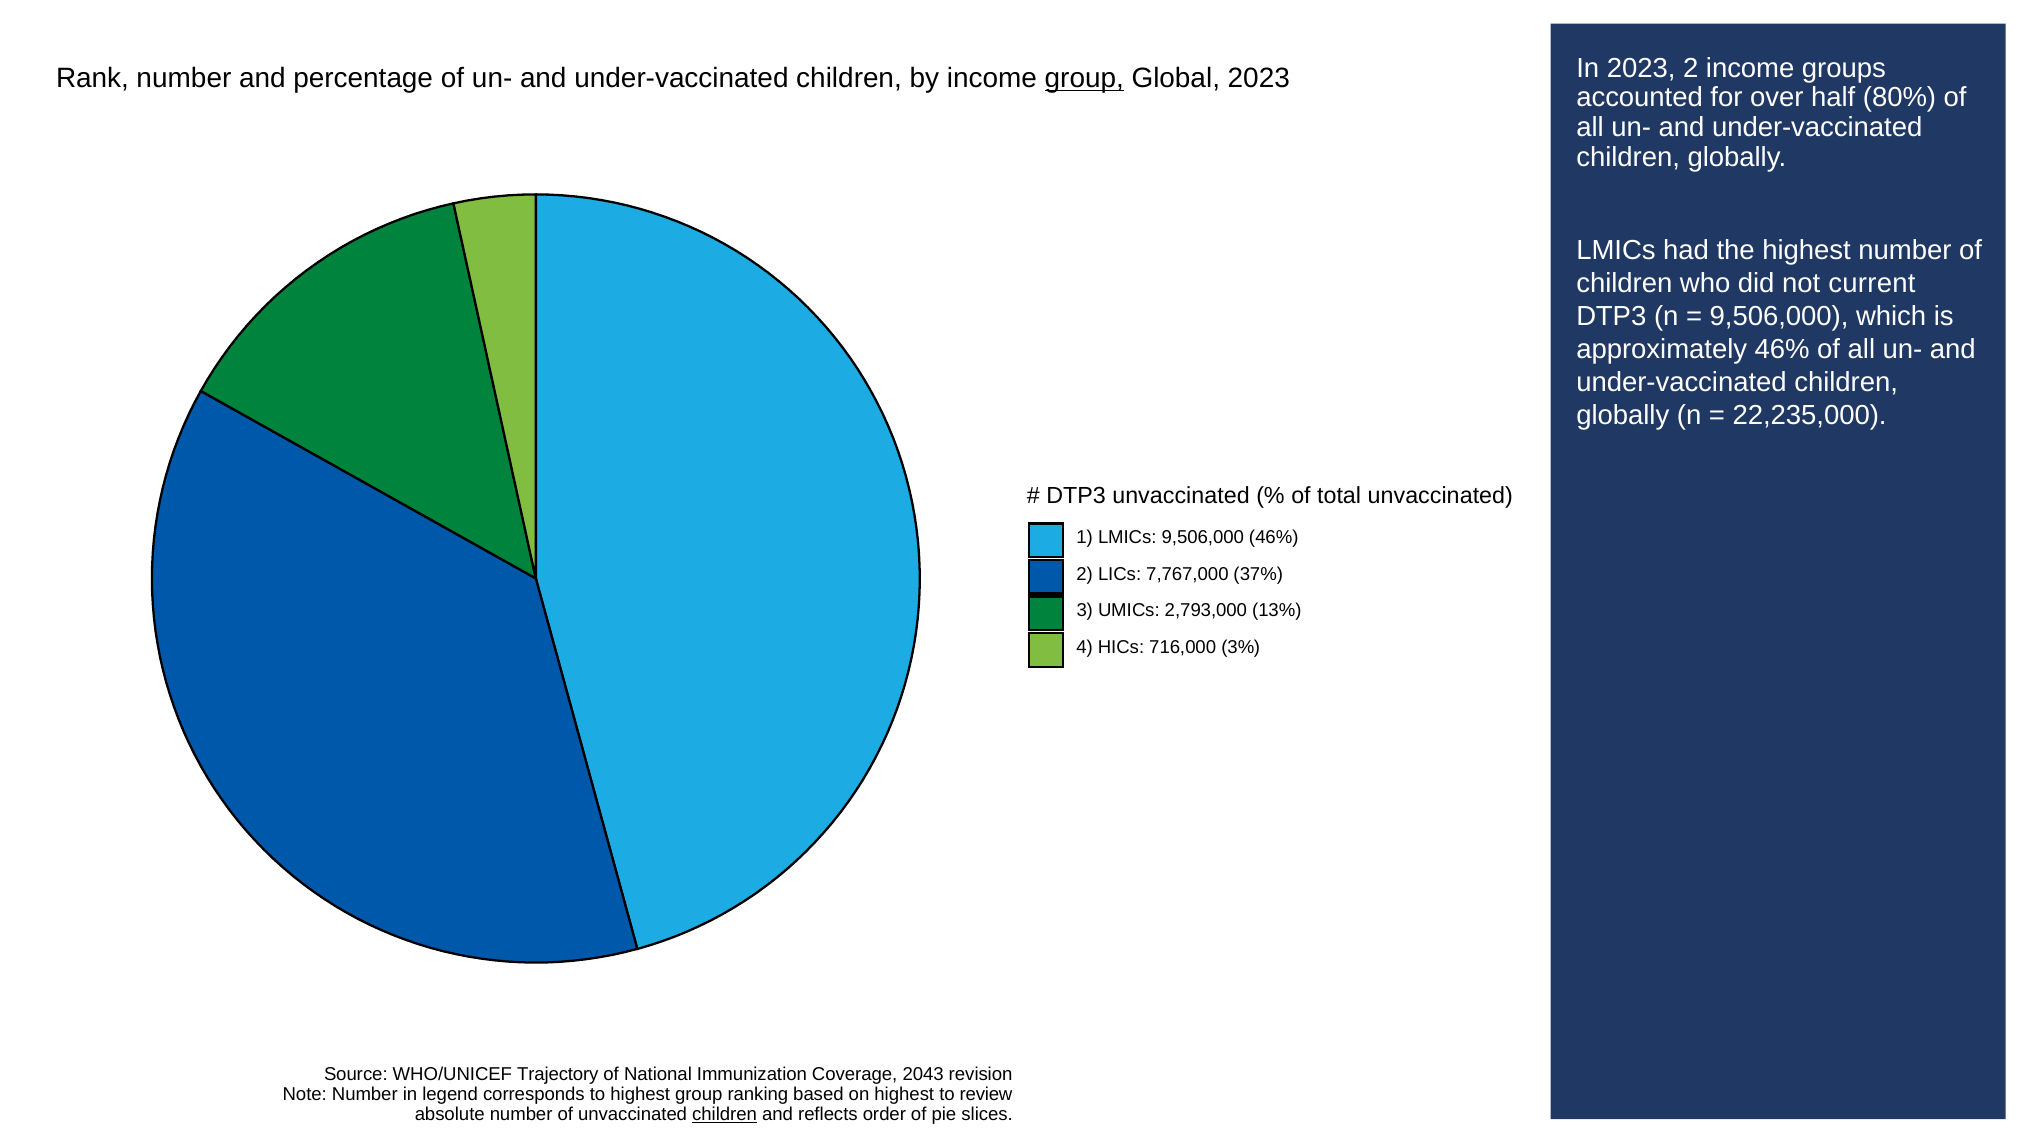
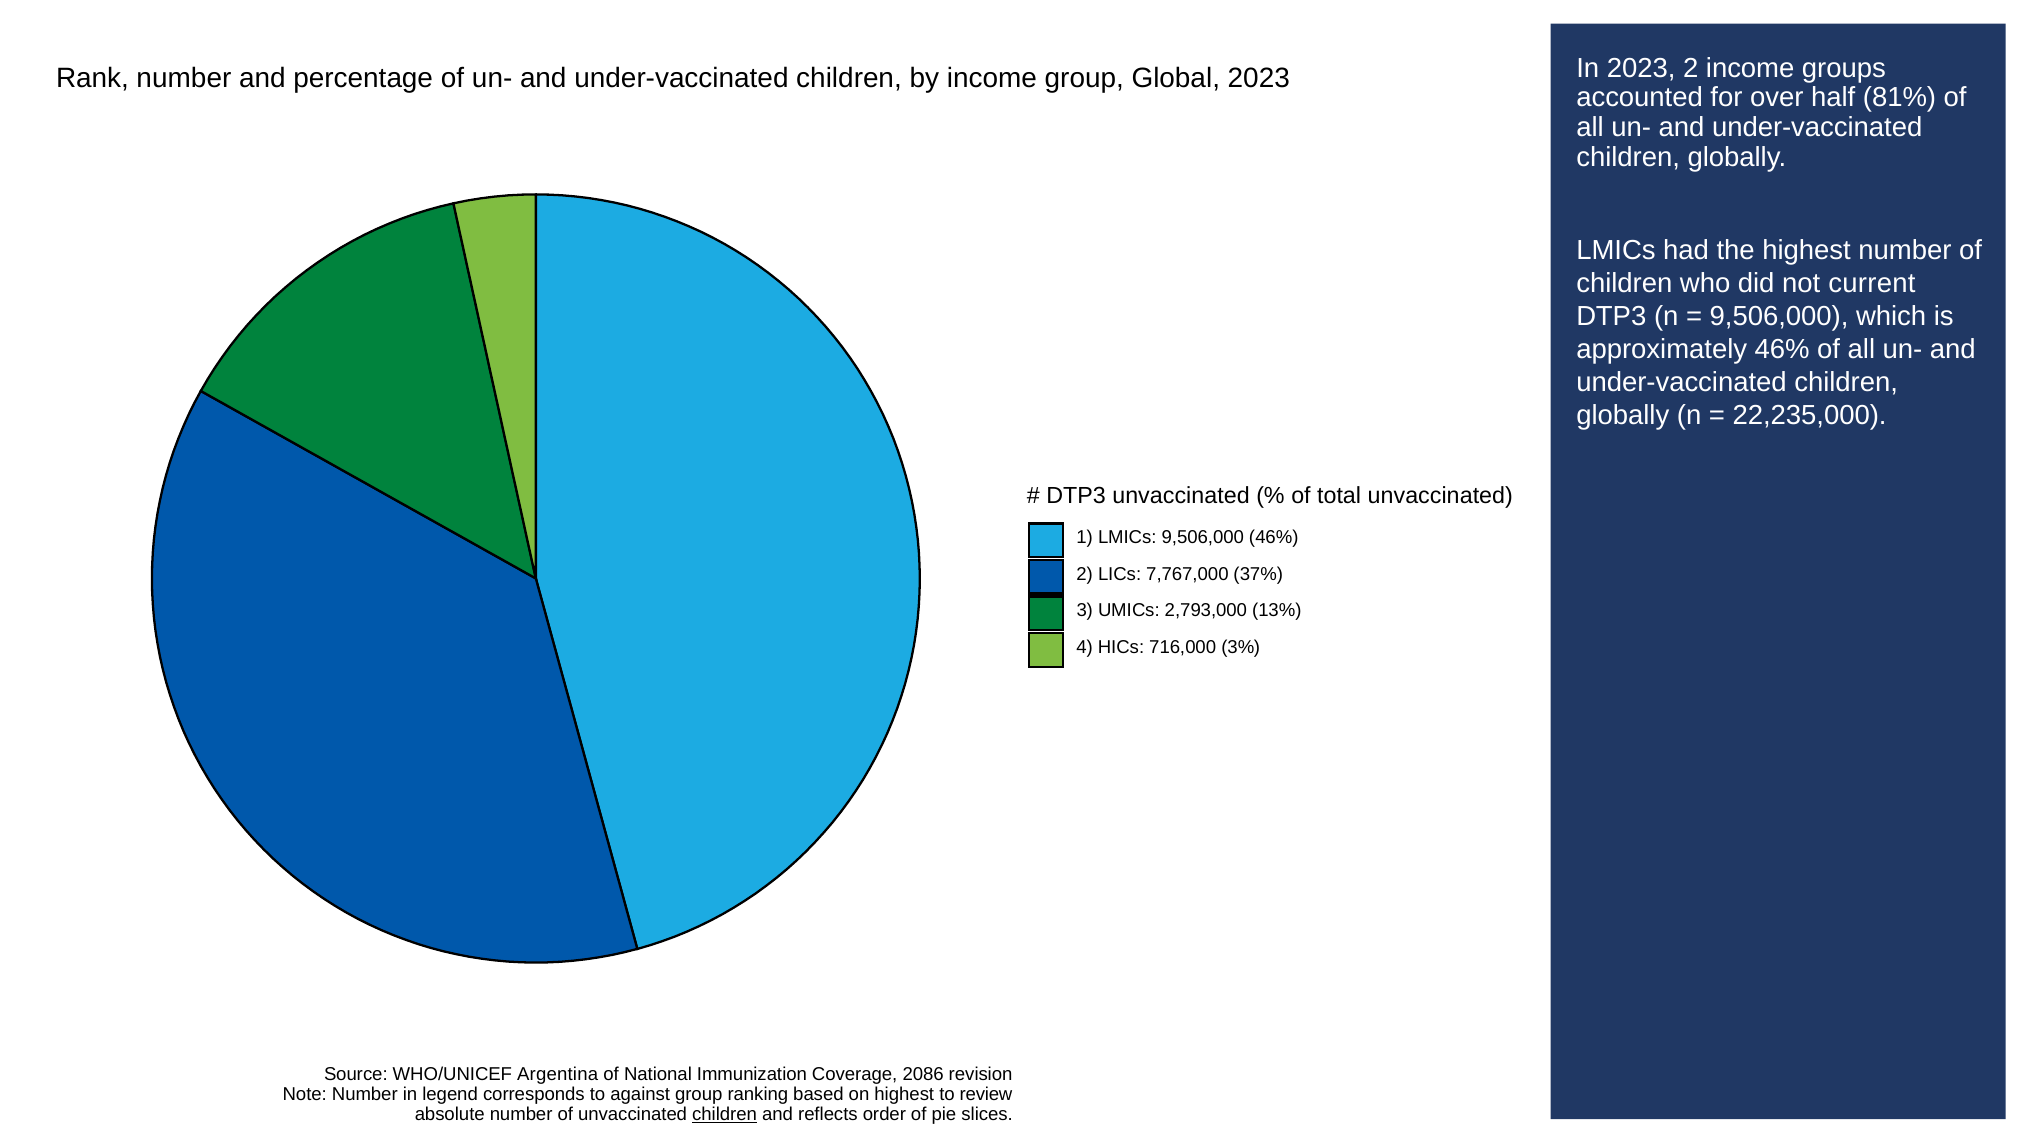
group underline: present -> none (1084, 79)
80%: 80% -> 81% (1900, 98)
Trajectory: Trajectory -> Argentina (558, 1074)
2043: 2043 -> 2086 (923, 1074)
to highest: highest -> against (640, 1094)
